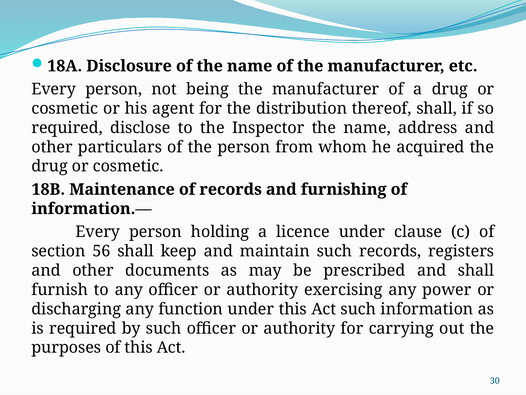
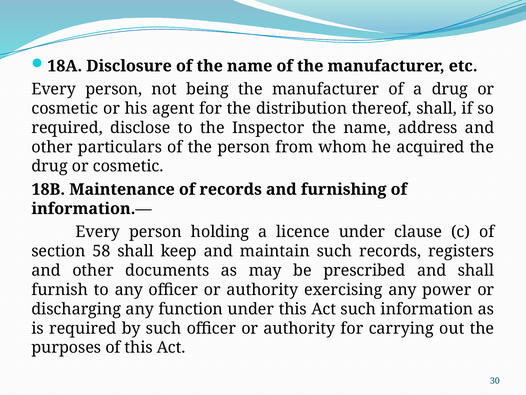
56: 56 -> 58 (101, 251)
